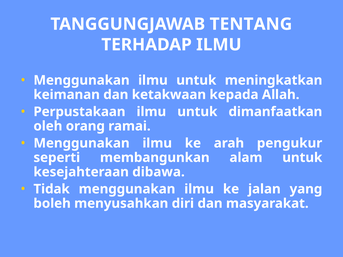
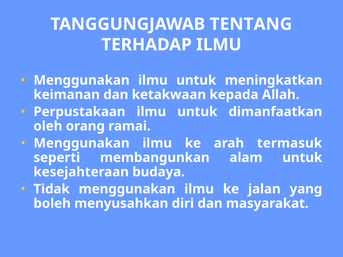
pengukur: pengukur -> termasuk (290, 143)
dibawa: dibawa -> budaya (159, 172)
